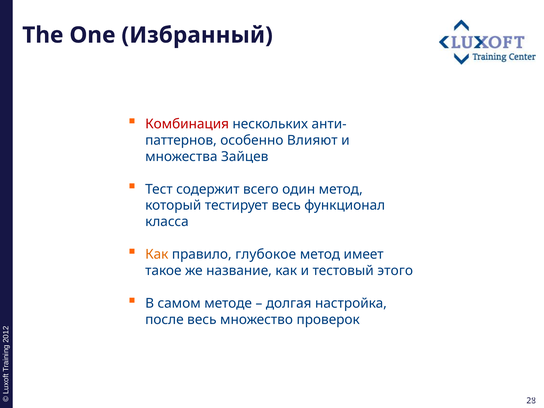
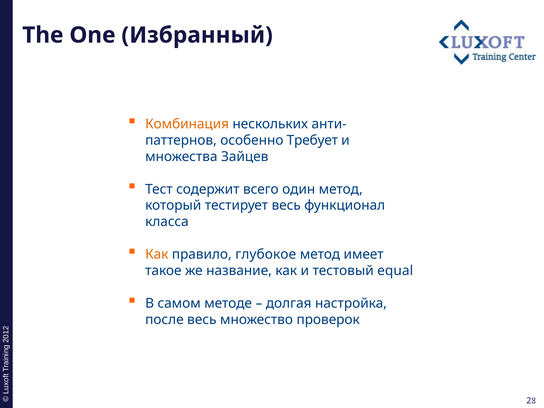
Комбинация colour: red -> orange (187, 124)
Влияют: Влияют -> Требует (312, 140)
этого: этого -> equal (395, 271)
